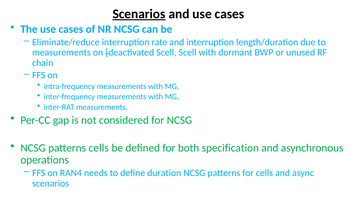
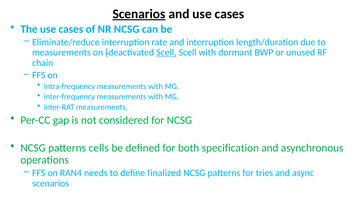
Scell underline: none -> present (166, 52)
duration: duration -> finalized (164, 173)
for cells: cells -> tries (264, 173)
